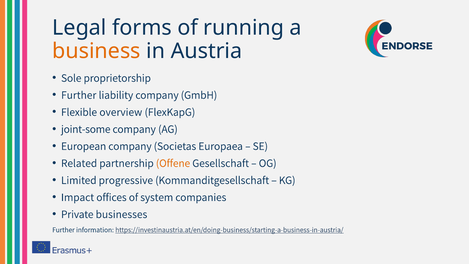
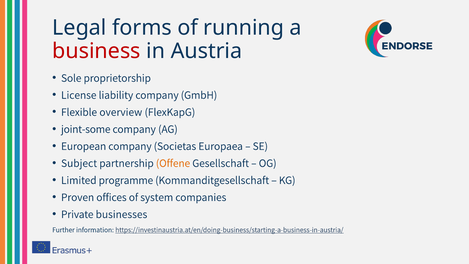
business colour: orange -> red (96, 51)
Further: Further -> License (79, 95)
Related: Related -> Subject (79, 163)
progressive: progressive -> programme (126, 180)
Impact: Impact -> Proven (78, 197)
